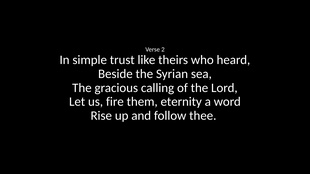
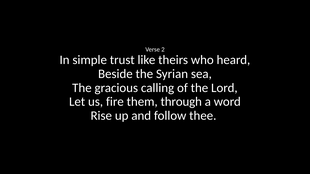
eternity: eternity -> through (181, 102)
